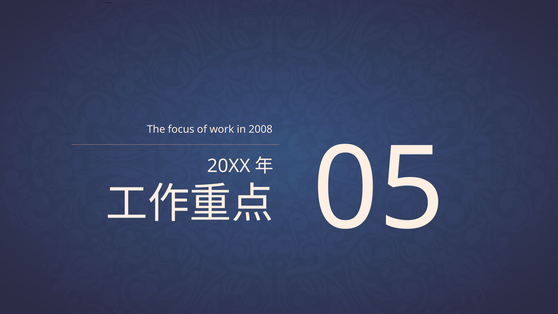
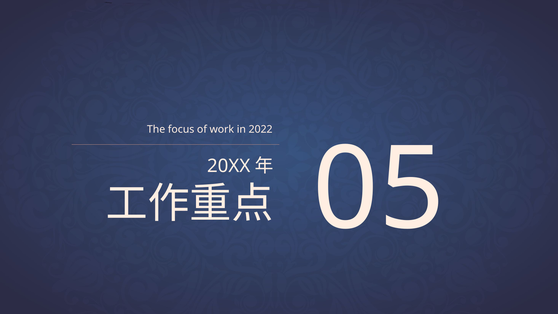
2008: 2008 -> 2022 (261, 129)
